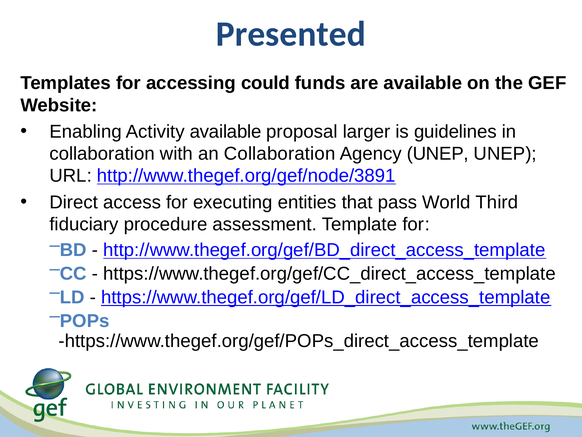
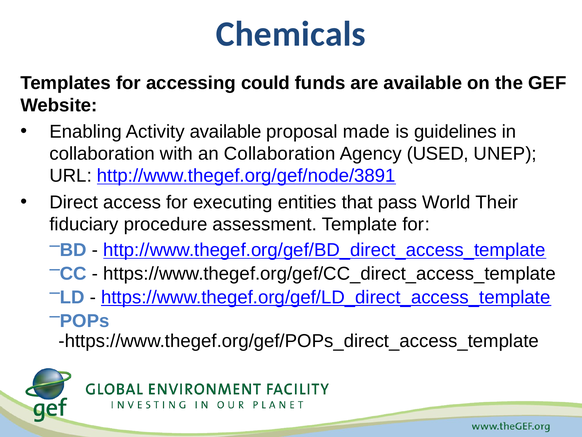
Presented: Presented -> Chemicals (291, 34)
larger: larger -> made (366, 132)
Agency UNEP: UNEP -> USED (438, 154)
Third: Third -> Their (497, 202)
